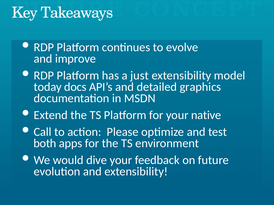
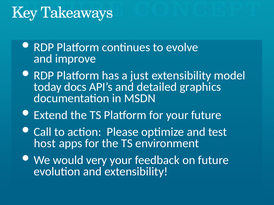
your native: native -> future (206, 115)
both: both -> host (45, 144)
dive: dive -> very (97, 161)
